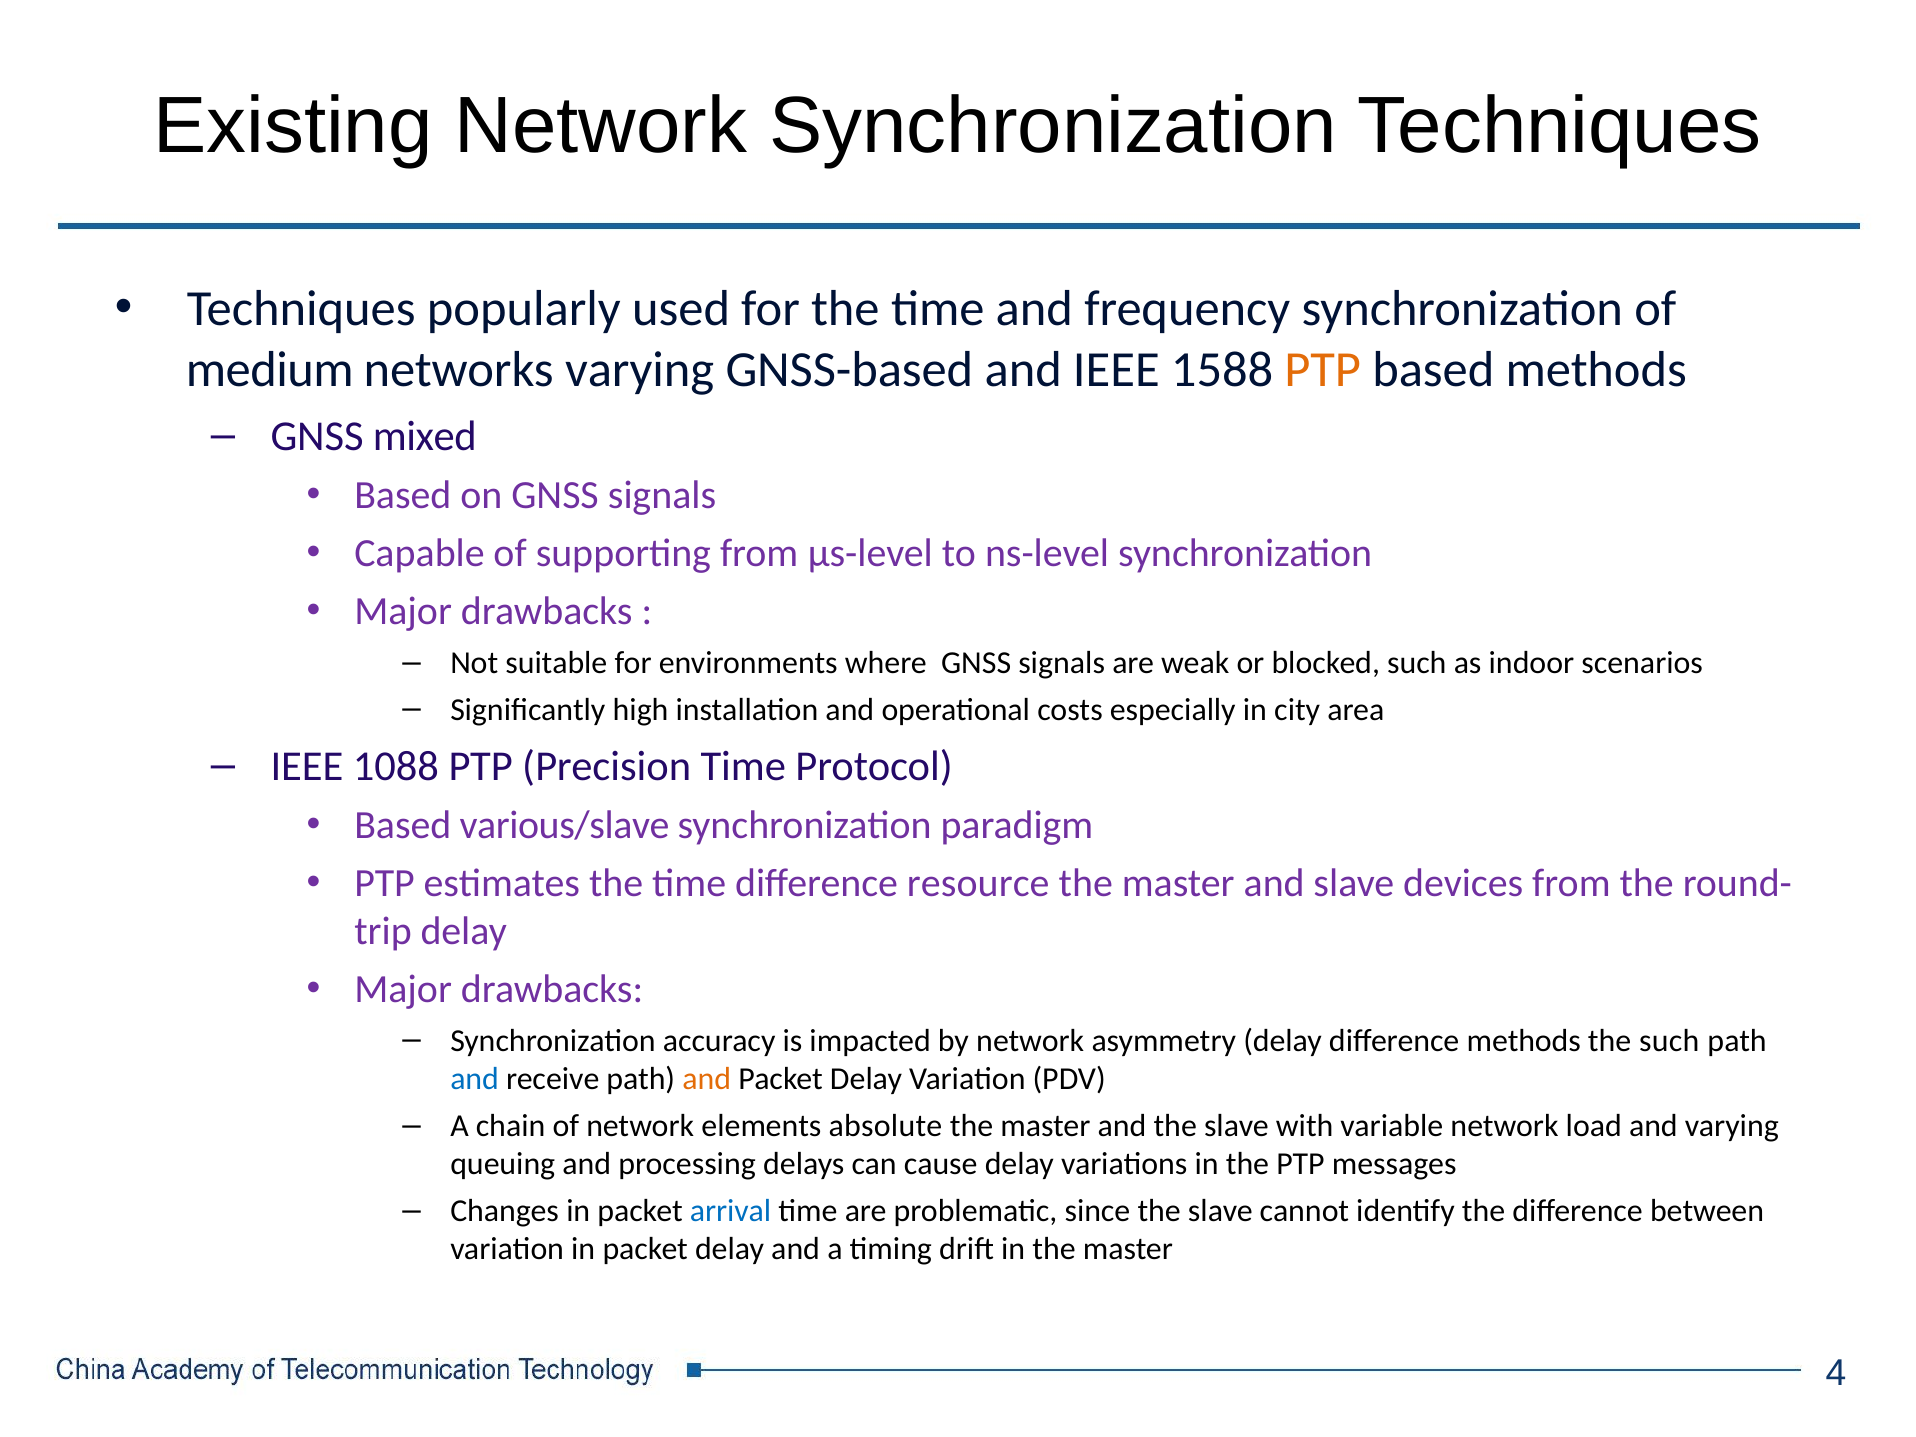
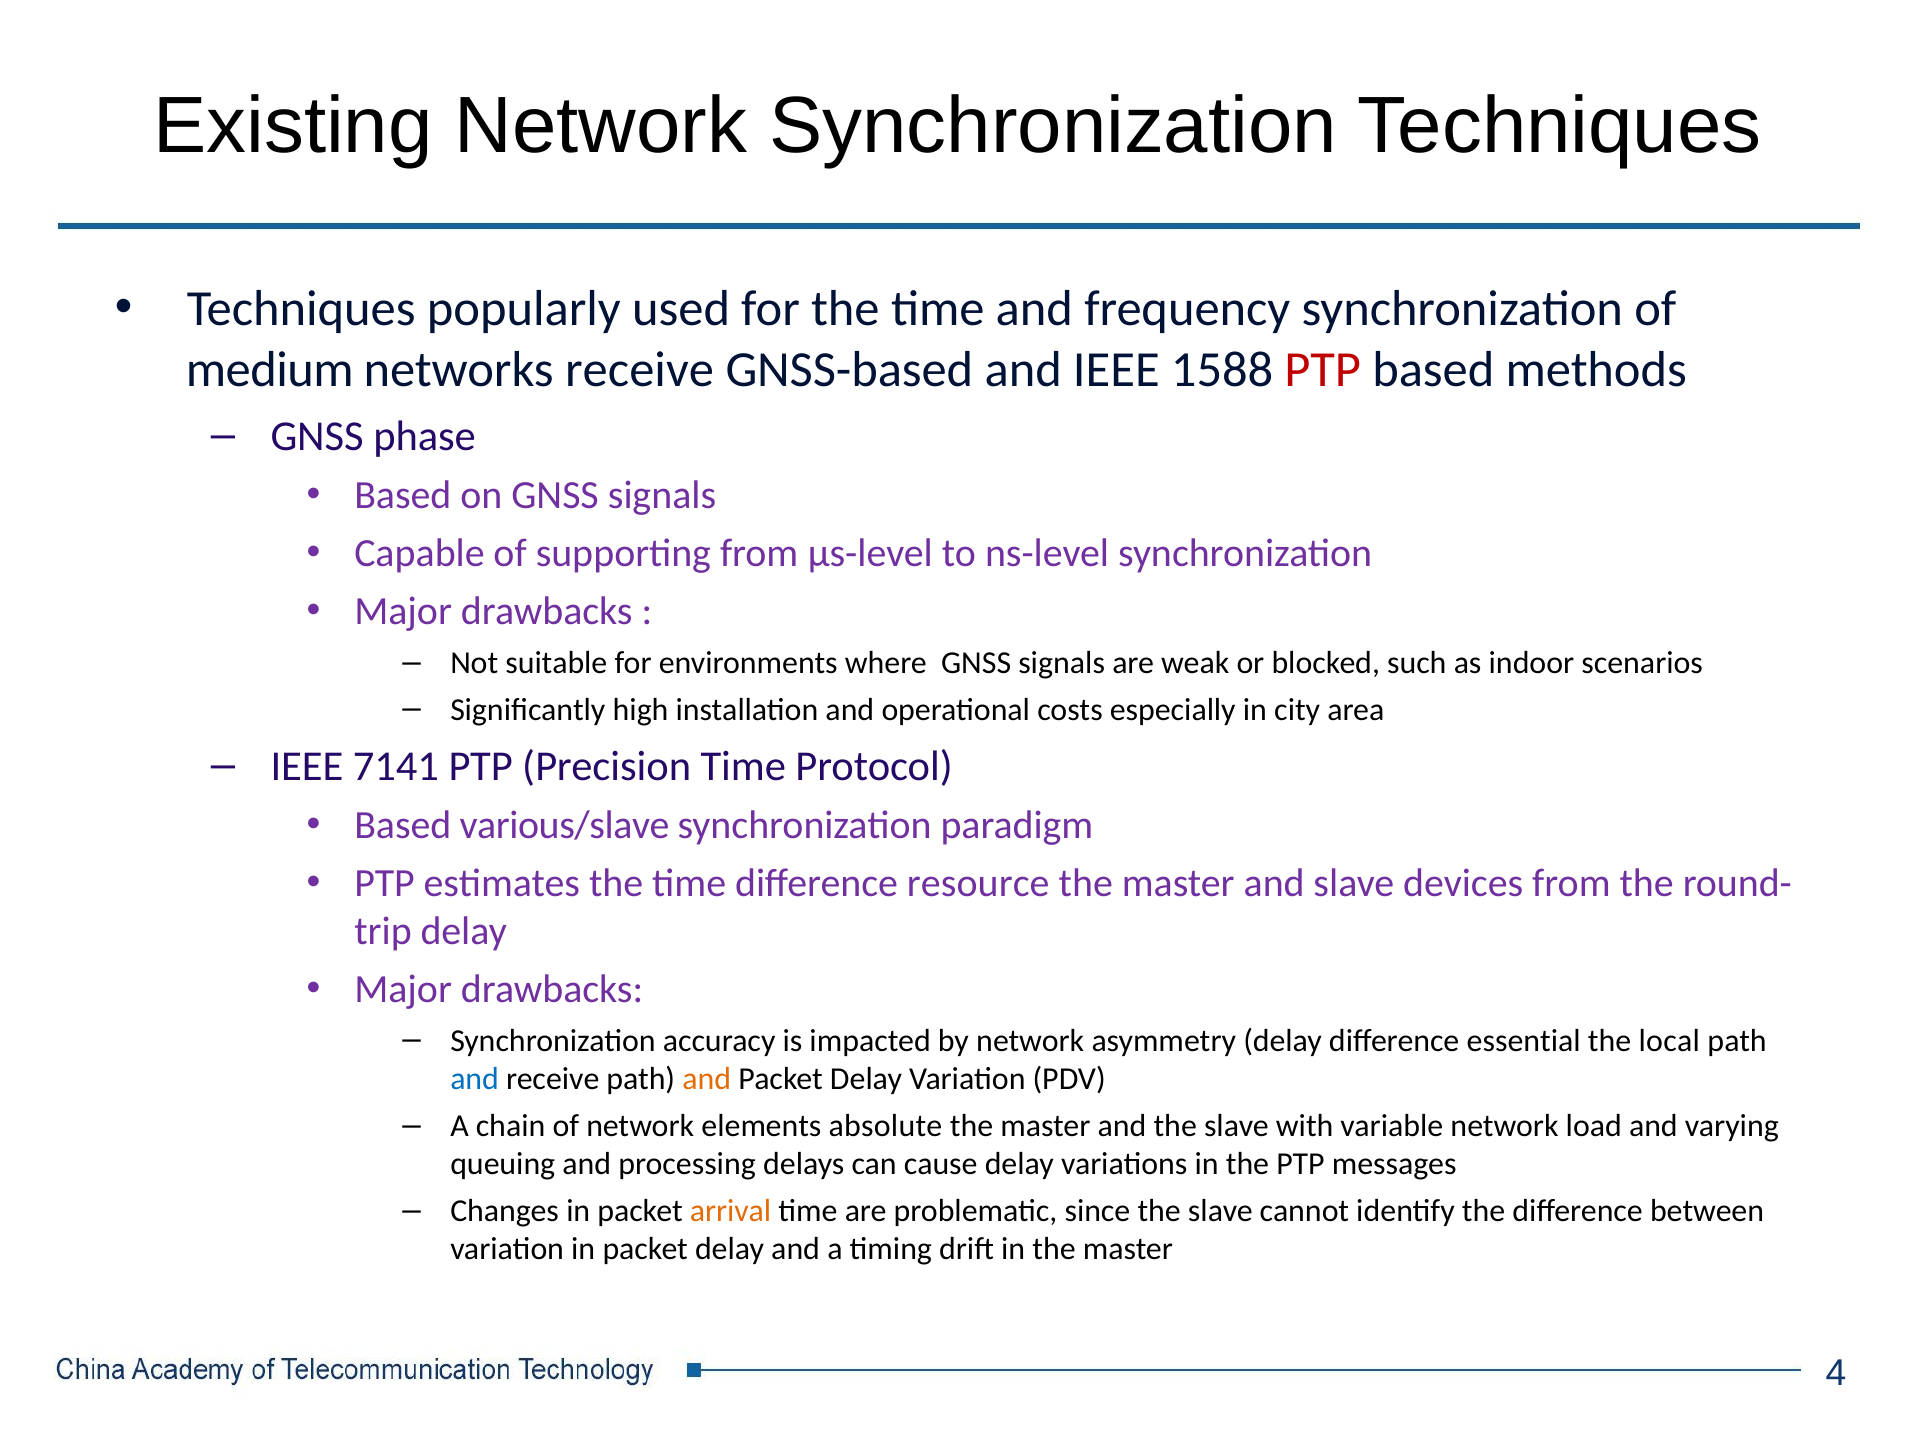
networks varying: varying -> receive (640, 370)
PTP colour: orange -> red (1323, 370)
mixed: mixed -> phase (425, 436)
1088: 1088 -> 7141 (396, 766)
difference methods: methods -> essential (1524, 1041)
the such: such -> local (1669, 1041)
arrival colour: blue -> orange (731, 1211)
